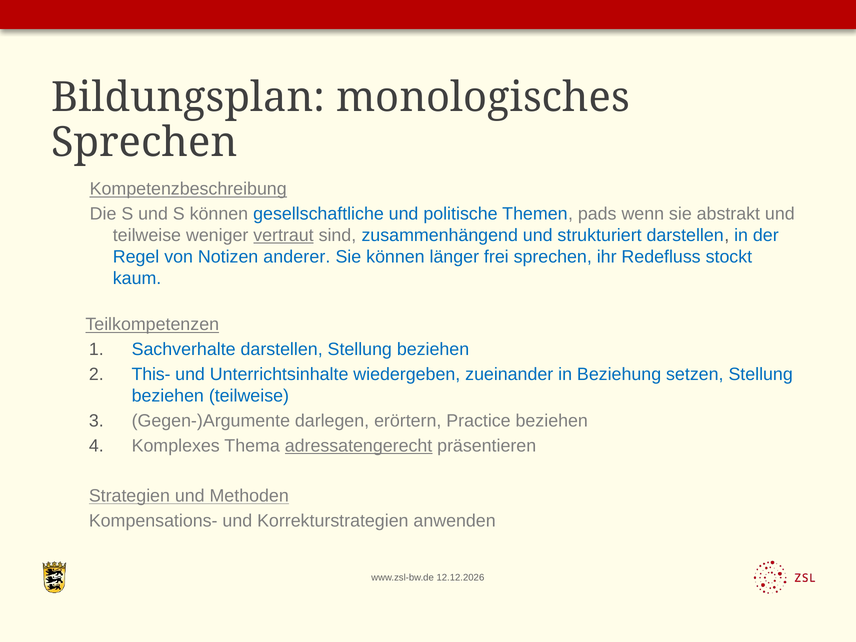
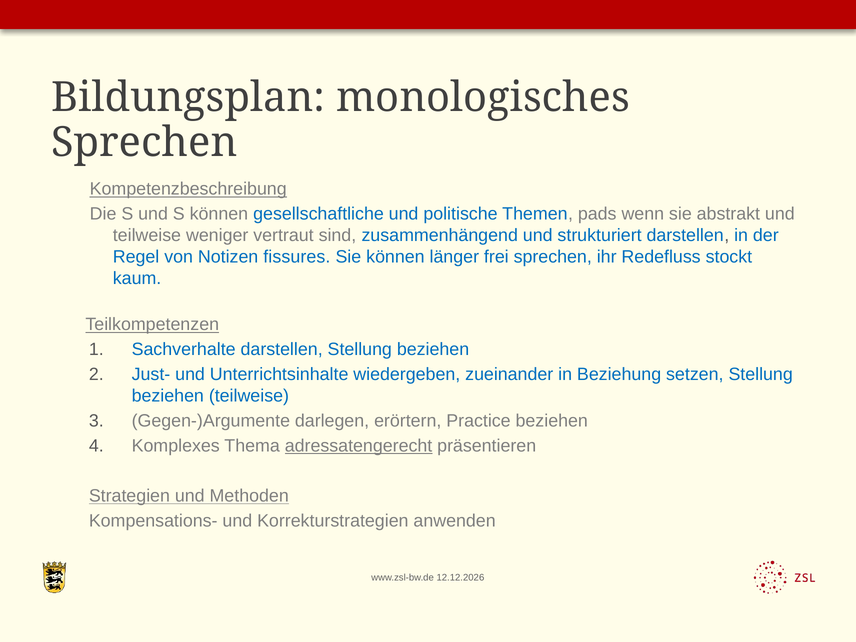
vertraut underline: present -> none (283, 235)
anderer: anderer -> fissures (297, 257)
This-: This- -> Just- (151, 375)
